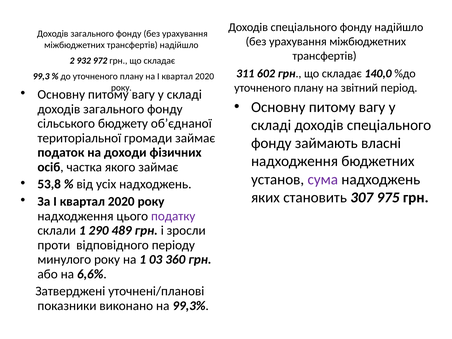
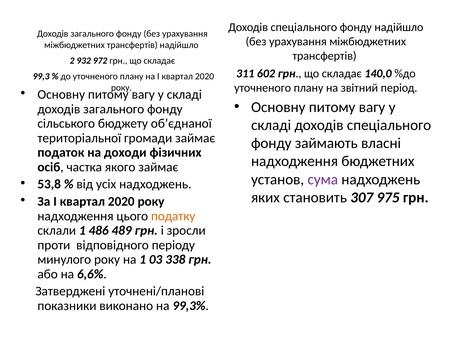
податку colour: purple -> orange (173, 216)
290: 290 -> 486 (99, 230)
360: 360 -> 338 (175, 259)
